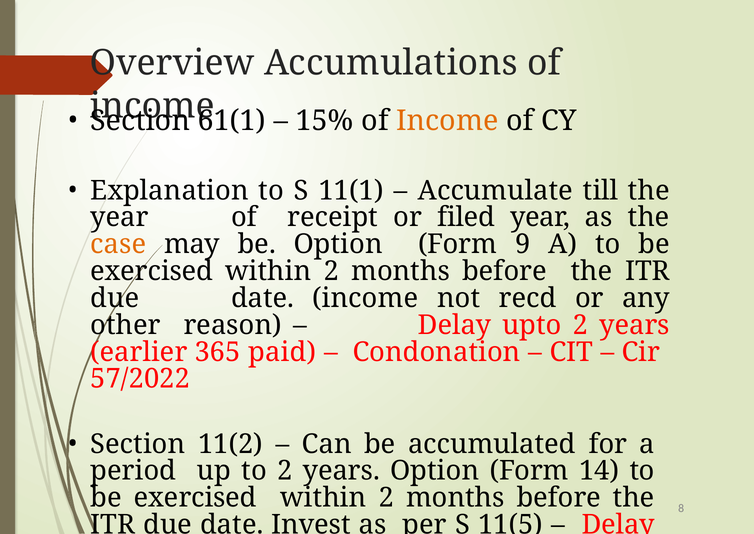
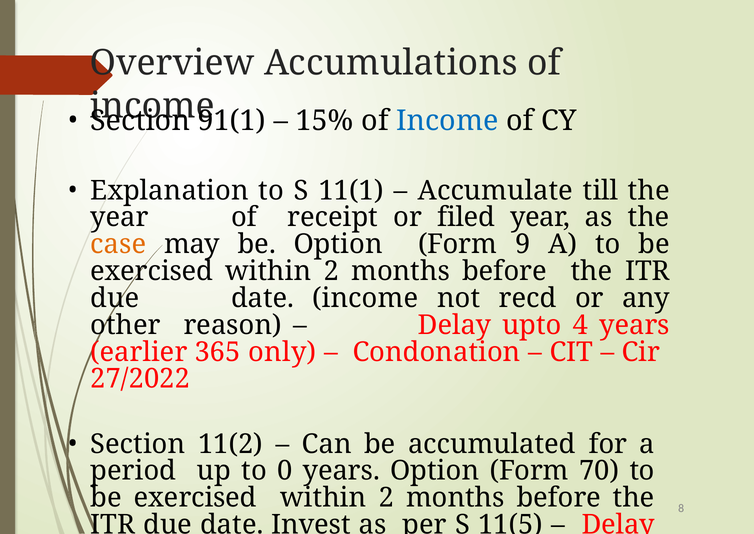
61(1: 61(1 -> 91(1 (232, 121)
Income colour: orange -> blue (447, 121)
upto 2: 2 -> 4 (580, 325)
paid: paid -> only (282, 352)
57/2022: 57/2022 -> 27/2022 (140, 378)
to 2: 2 -> 0 (285, 470)
14: 14 -> 70 (599, 470)
